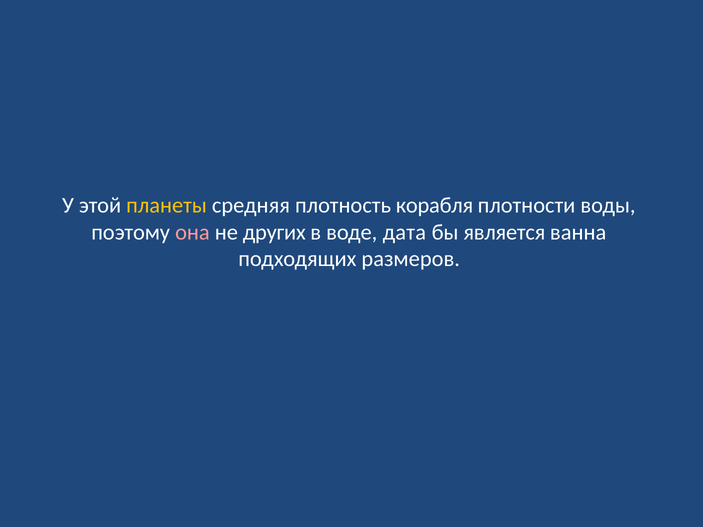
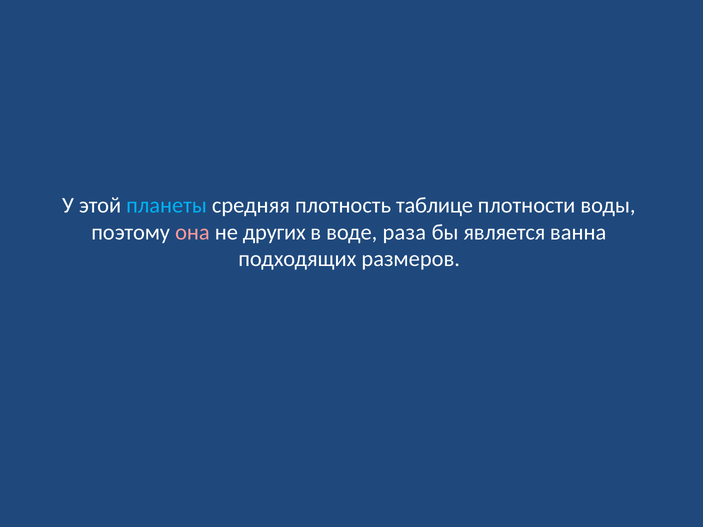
планеты colour: yellow -> light blue (167, 205)
корабля: корабля -> таблице (435, 205)
дата: дата -> раза (404, 232)
